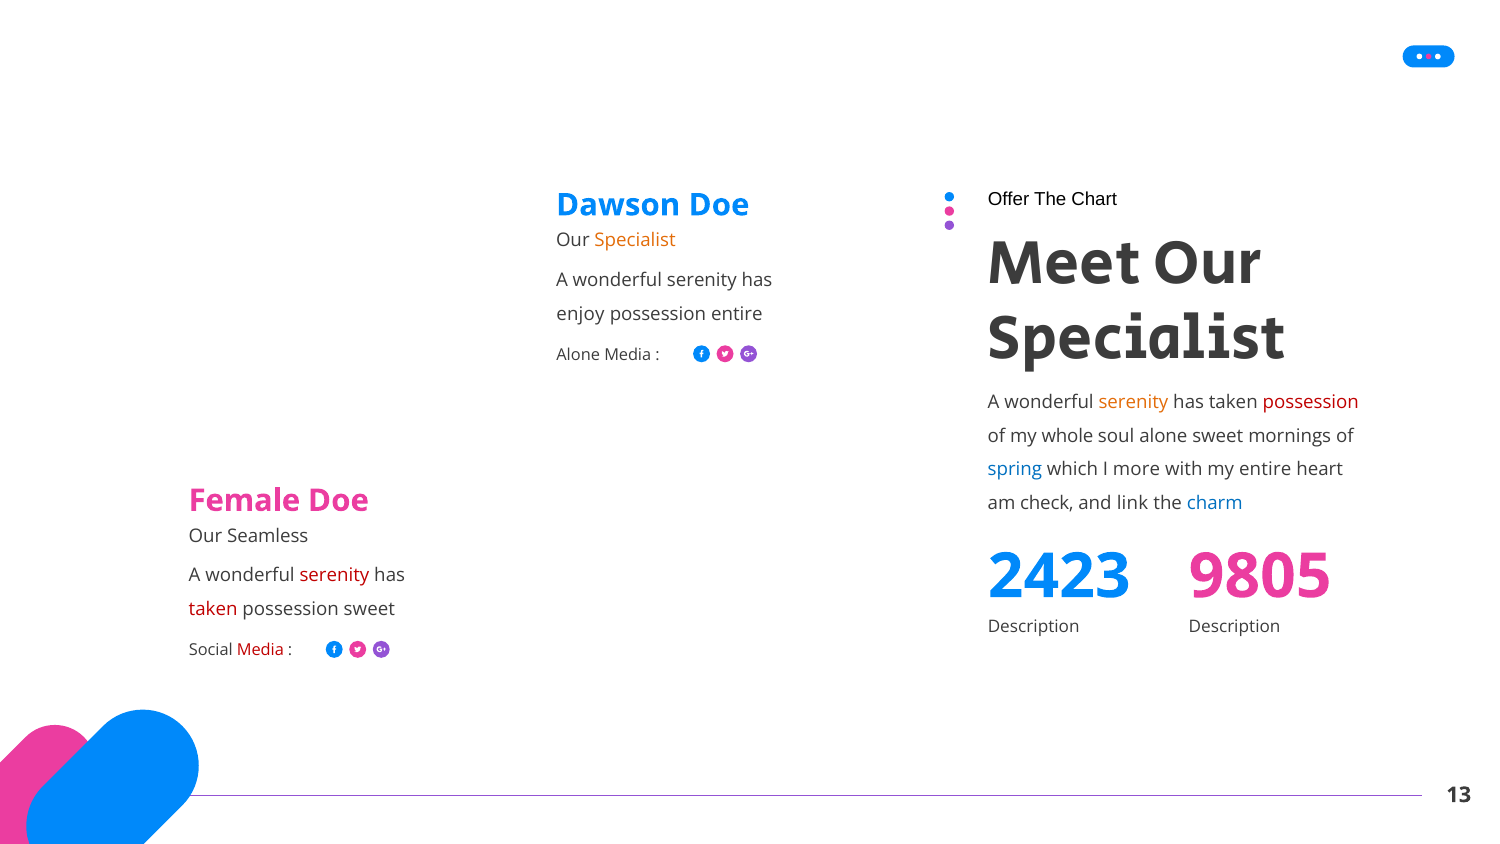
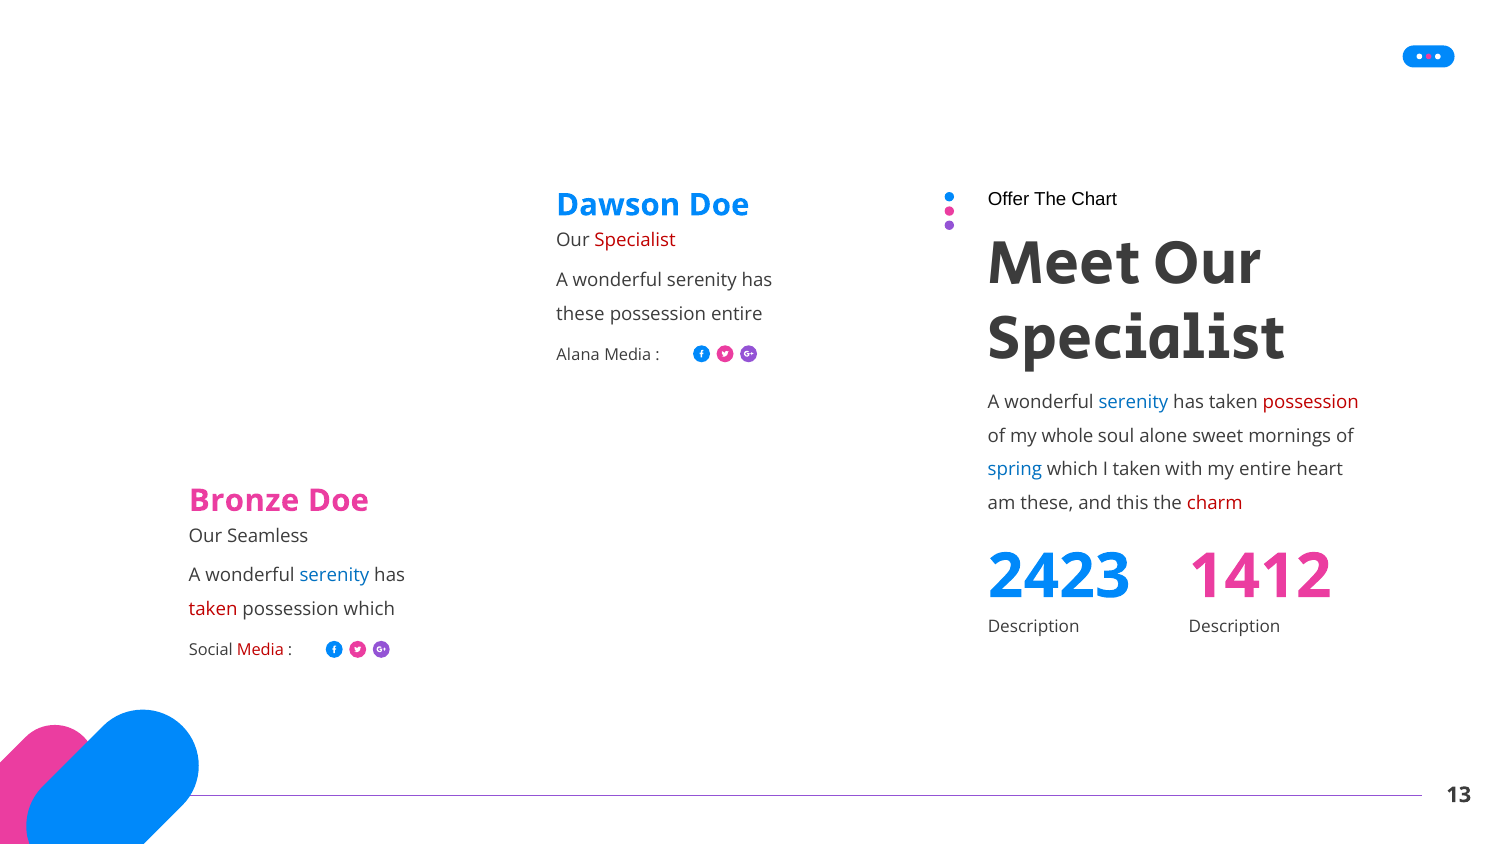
Specialist colour: orange -> red (635, 240)
enjoy: enjoy -> these (580, 314)
Alone: Alone -> Alana (578, 355)
serenity colour: orange -> blue (1133, 402)
I more: more -> taken (1137, 470)
Female: Female -> Bronze (244, 500)
am check: check -> these (1047, 503)
link: link -> this (1132, 503)
charm colour: blue -> red (1215, 503)
9805: 9805 -> 1412 (1260, 576)
serenity colour: red -> blue (334, 575)
possession sweet: sweet -> which (369, 609)
